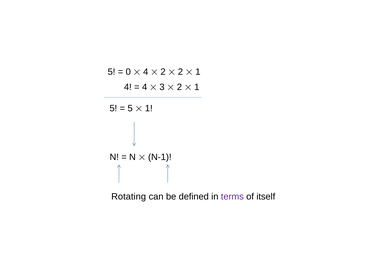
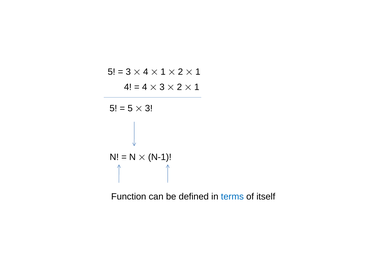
0: 0 -> 3 (128, 72)
2: 2 -> 1 (163, 72)
1: 1 -> 3 (149, 109)
Rotating: Rotating -> Function (129, 197)
terms colour: purple -> blue (232, 197)
